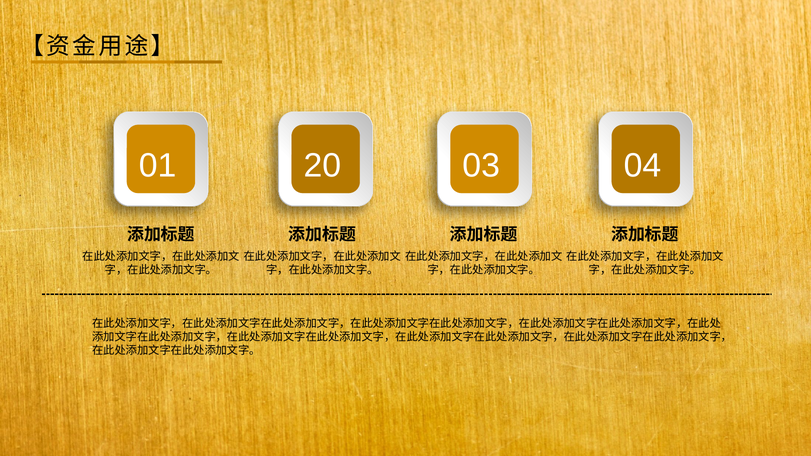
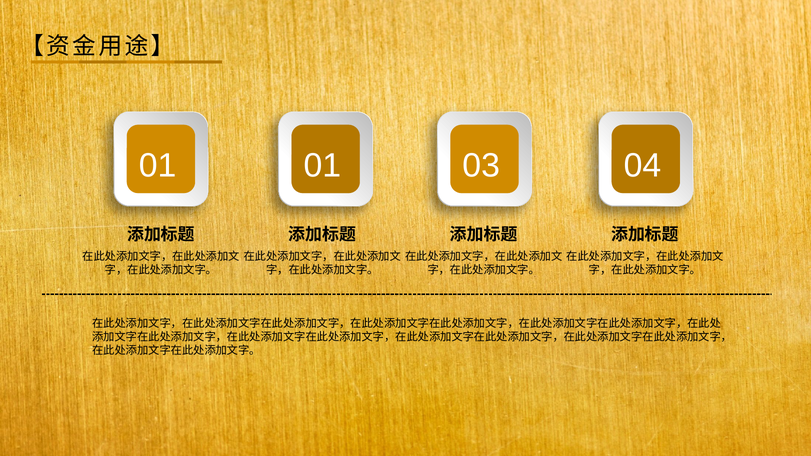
01 20: 20 -> 01 (322, 166)
